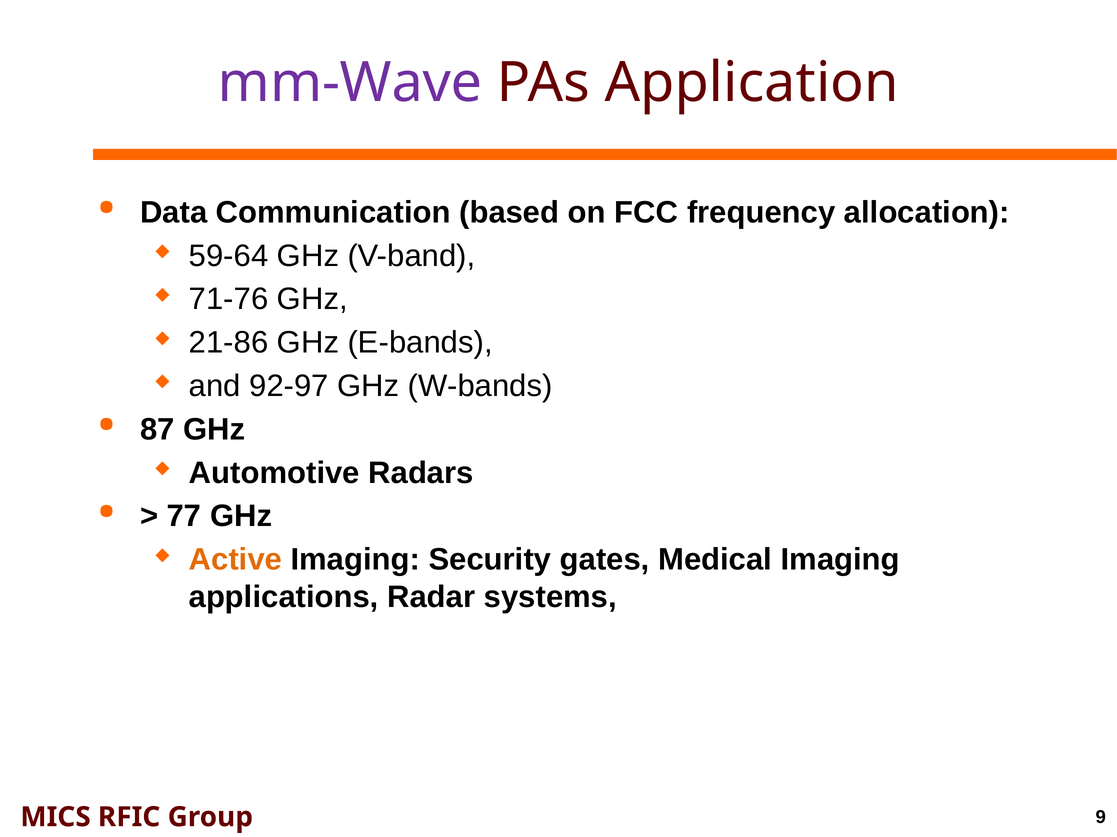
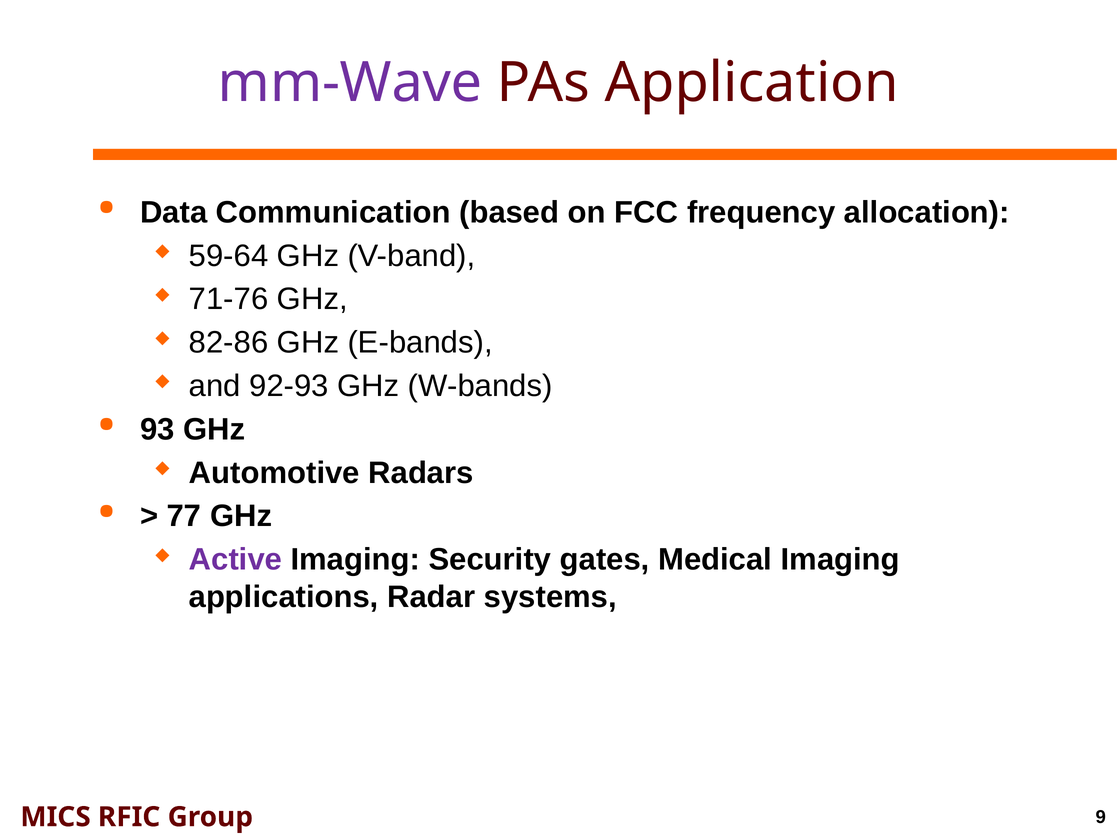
21-86: 21-86 -> 82-86 (229, 343)
92-97: 92-97 -> 92-93 (289, 386)
87: 87 -> 93 (157, 430)
Active colour: orange -> purple (235, 560)
